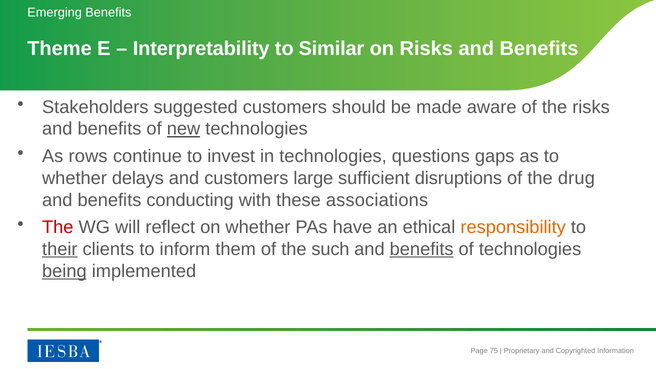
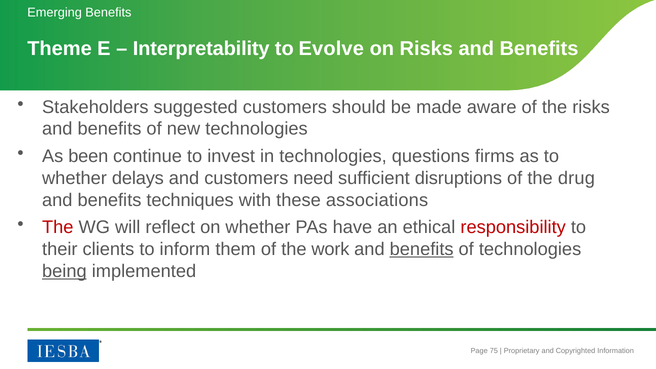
Similar: Similar -> Evolve (331, 49)
new underline: present -> none (183, 129)
rows: rows -> been (88, 156)
gaps: gaps -> firms (495, 156)
large: large -> need (313, 178)
conducting: conducting -> techniques (190, 200)
responsibility colour: orange -> red (513, 227)
their underline: present -> none (60, 249)
such: such -> work (330, 249)
